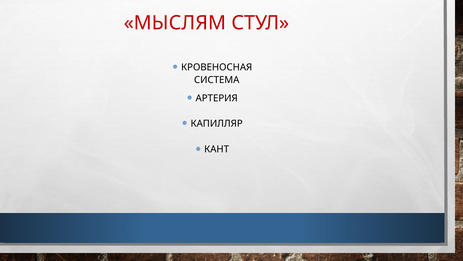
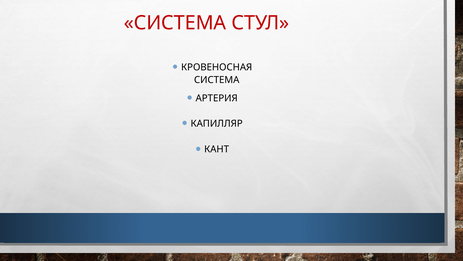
МЫСЛЯМ: МЫСЛЯМ -> СИСТЕМА (175, 23)
